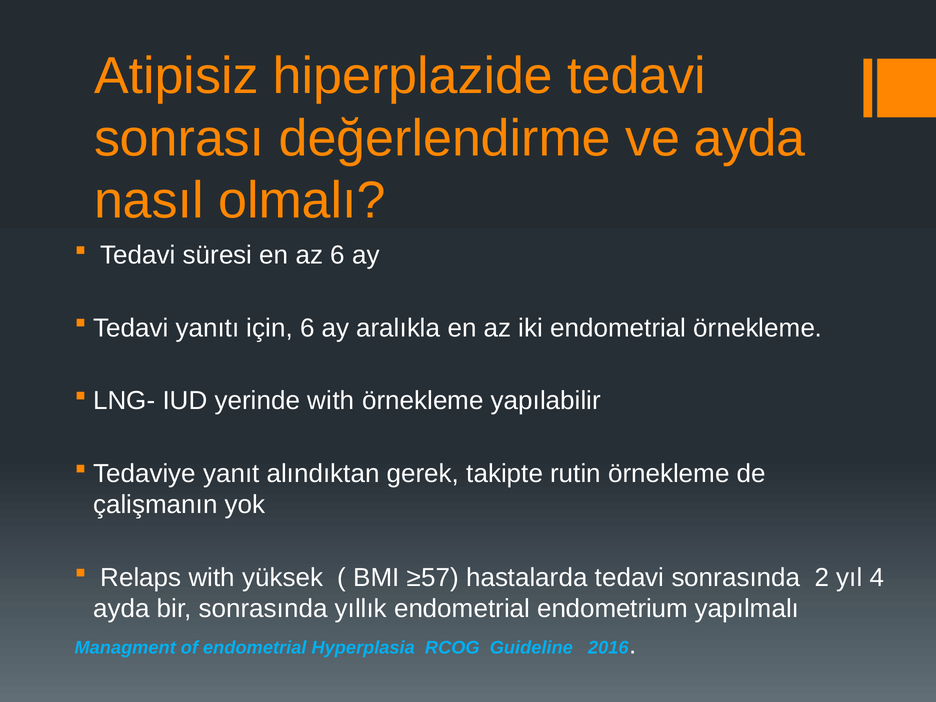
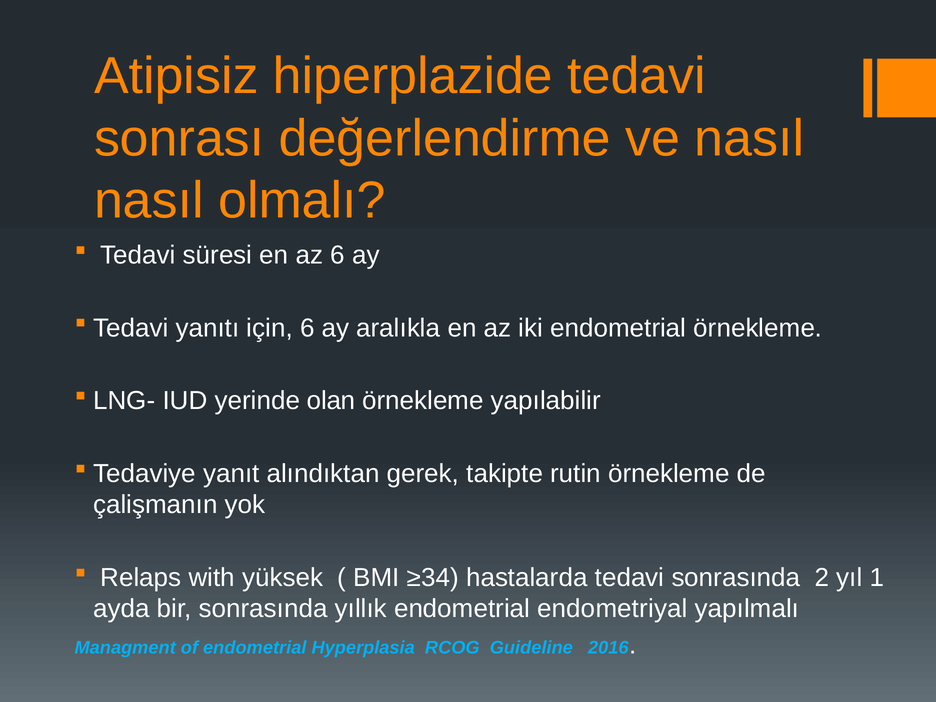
ve ayda: ayda -> nasıl (749, 138)
yerinde with: with -> olan (331, 401)
≥57: ≥57 -> ≥34 (433, 578)
4: 4 -> 1 (877, 578)
endometrium: endometrium -> endometriyal (612, 609)
